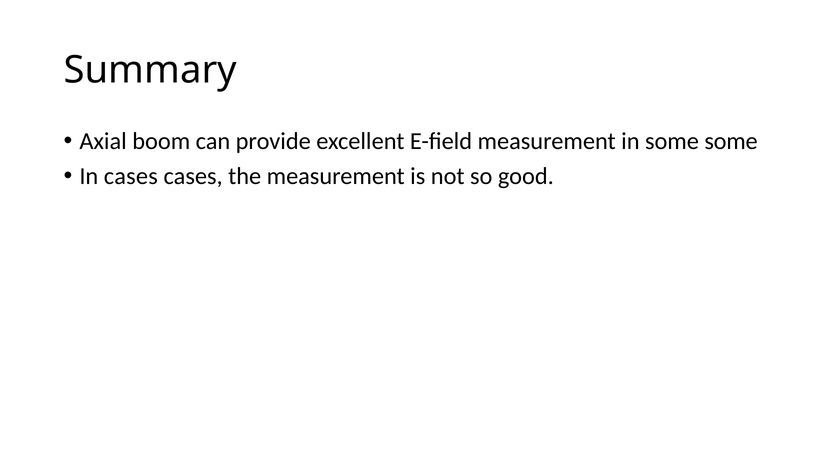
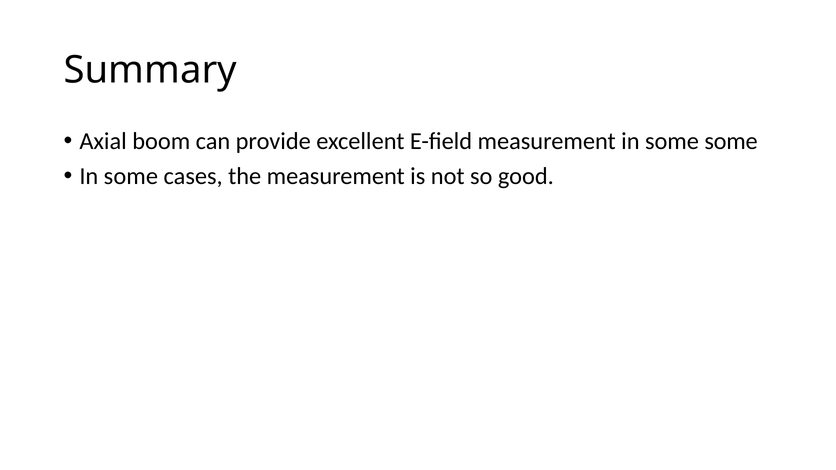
cases: cases -> some (131, 176)
